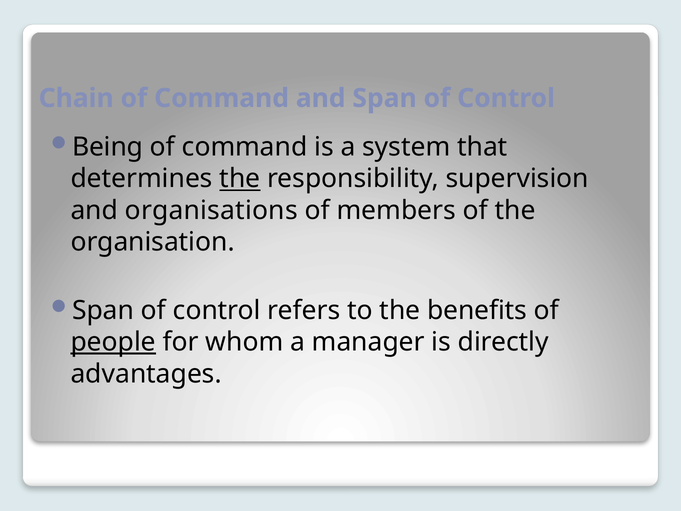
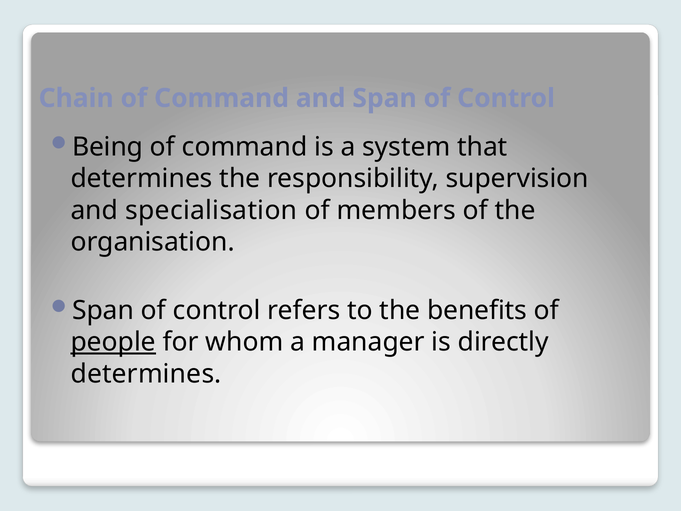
the underline: present -> none (240, 179)
organisations: organisations -> specialisation (211, 210)
advantages: advantages -> determines (146, 374)
